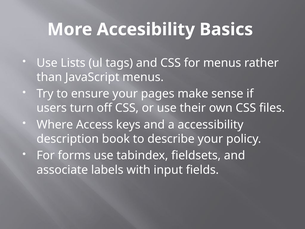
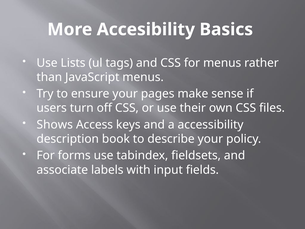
Where: Where -> Shows (55, 125)
